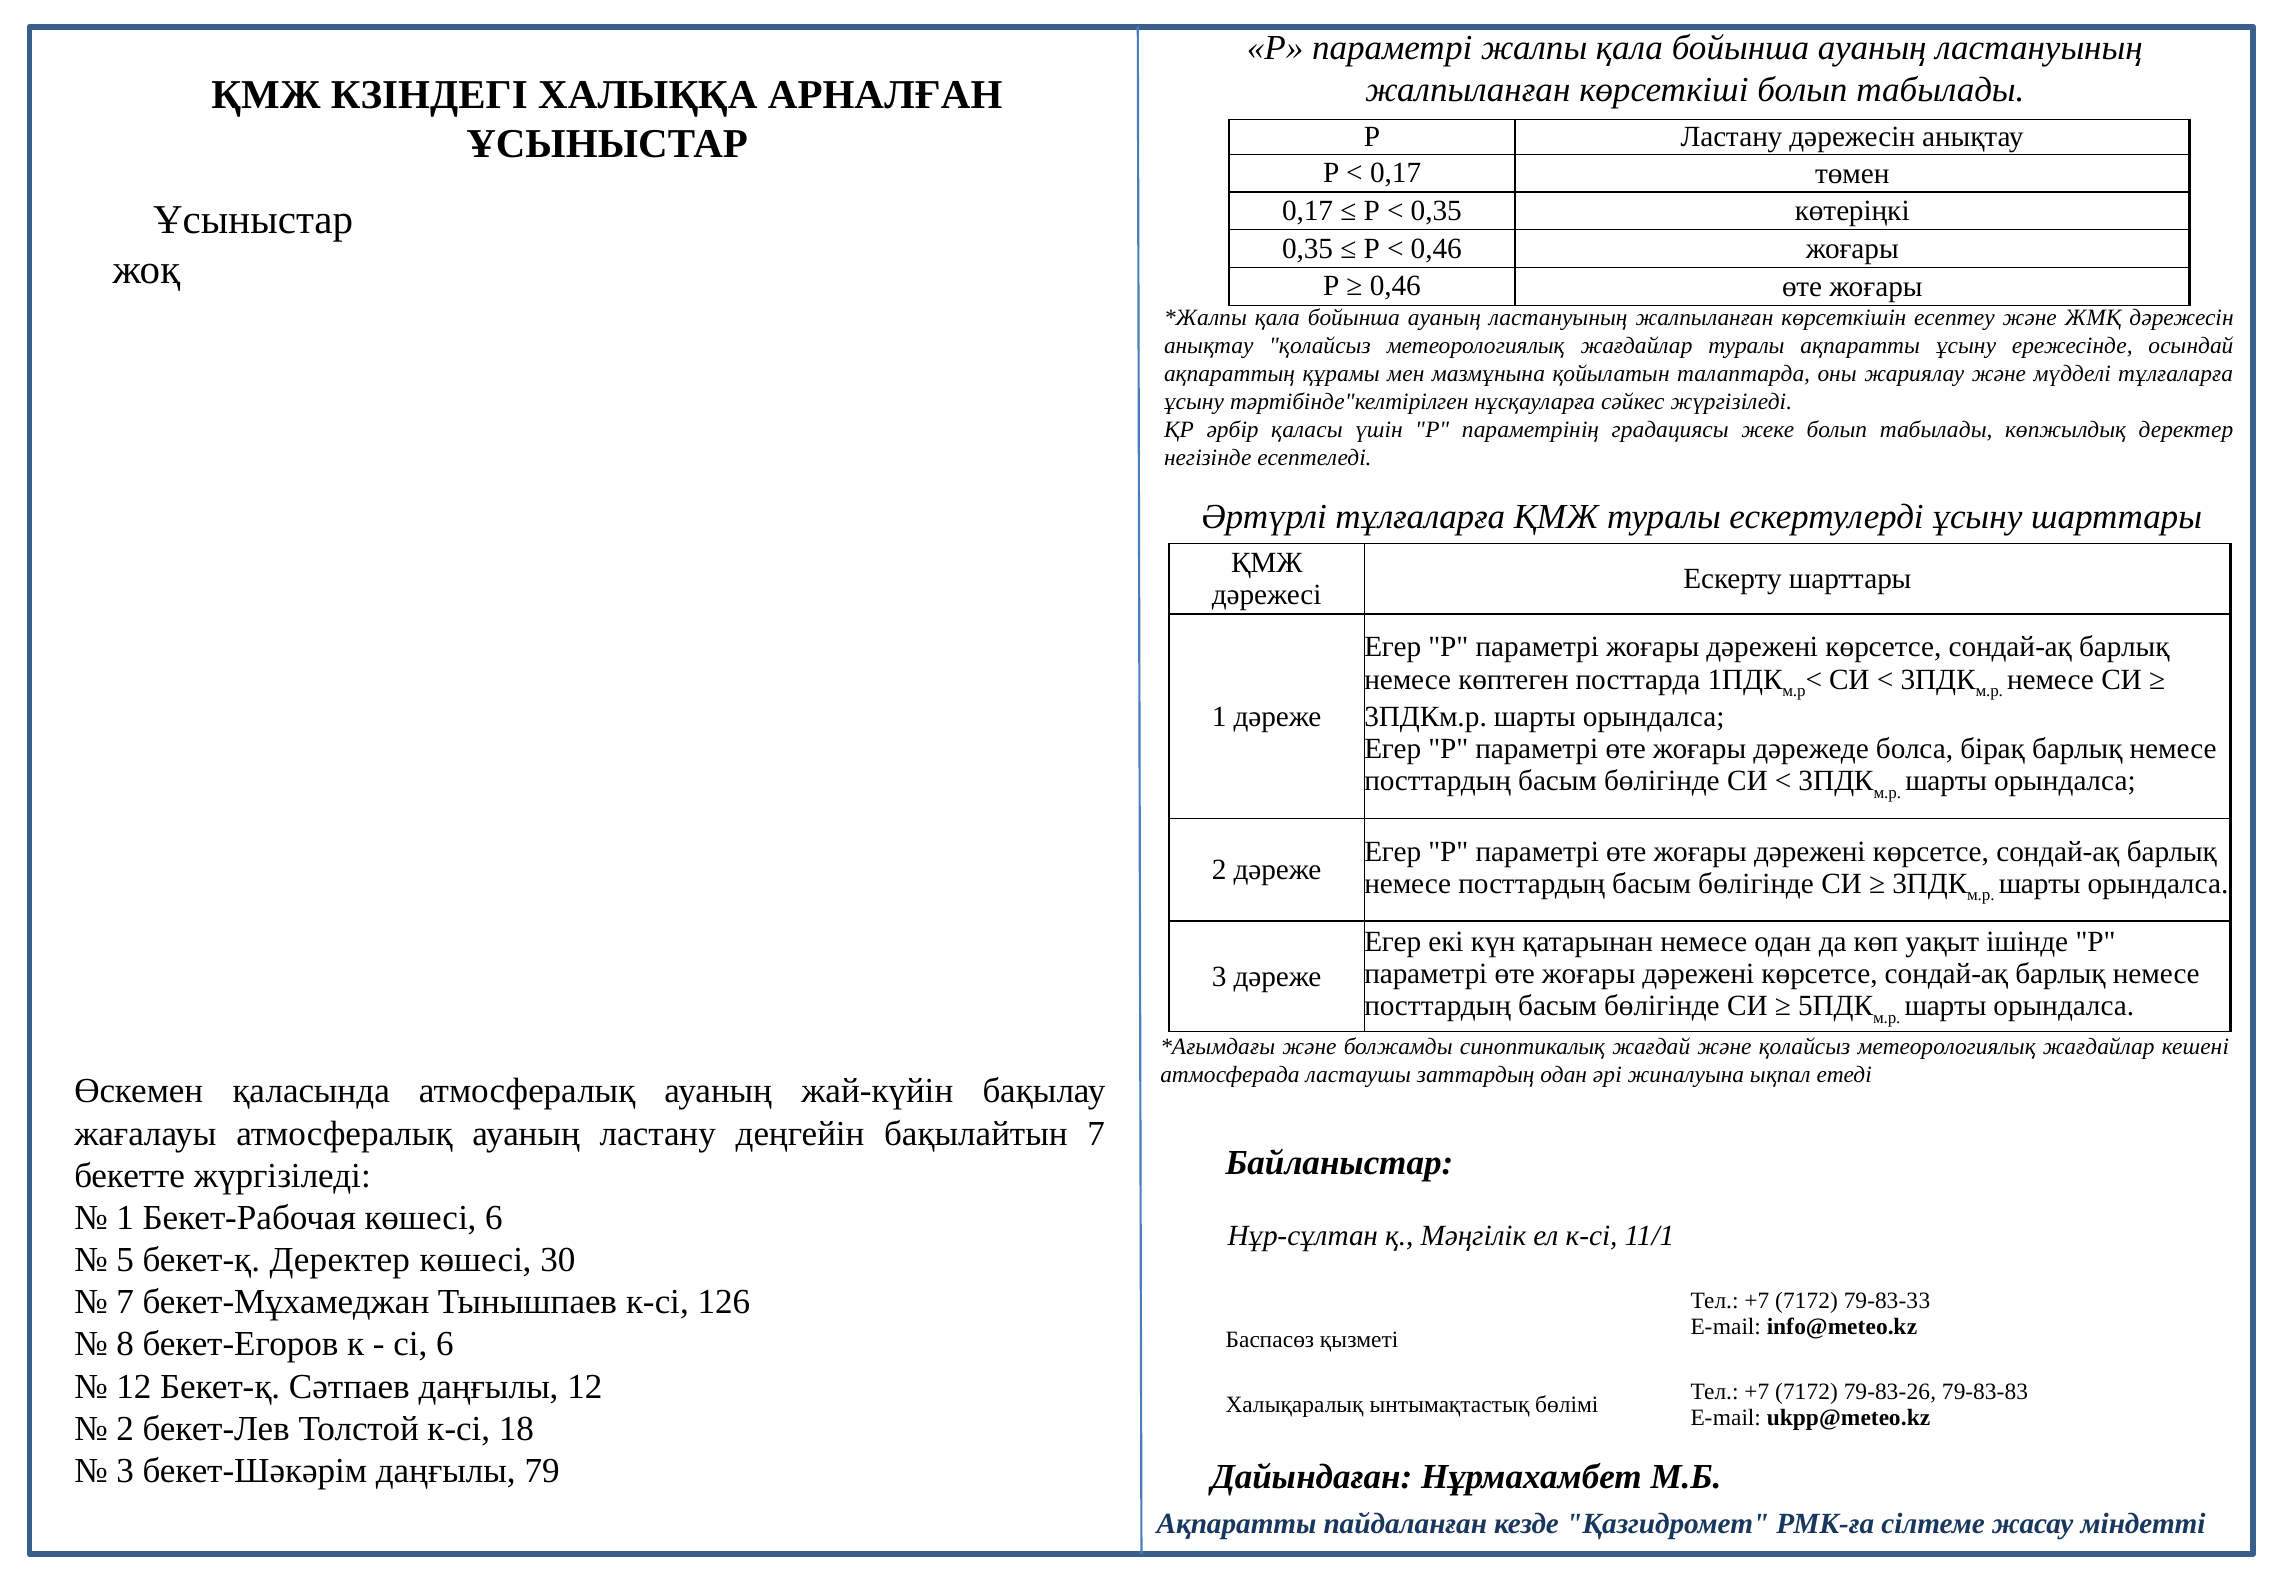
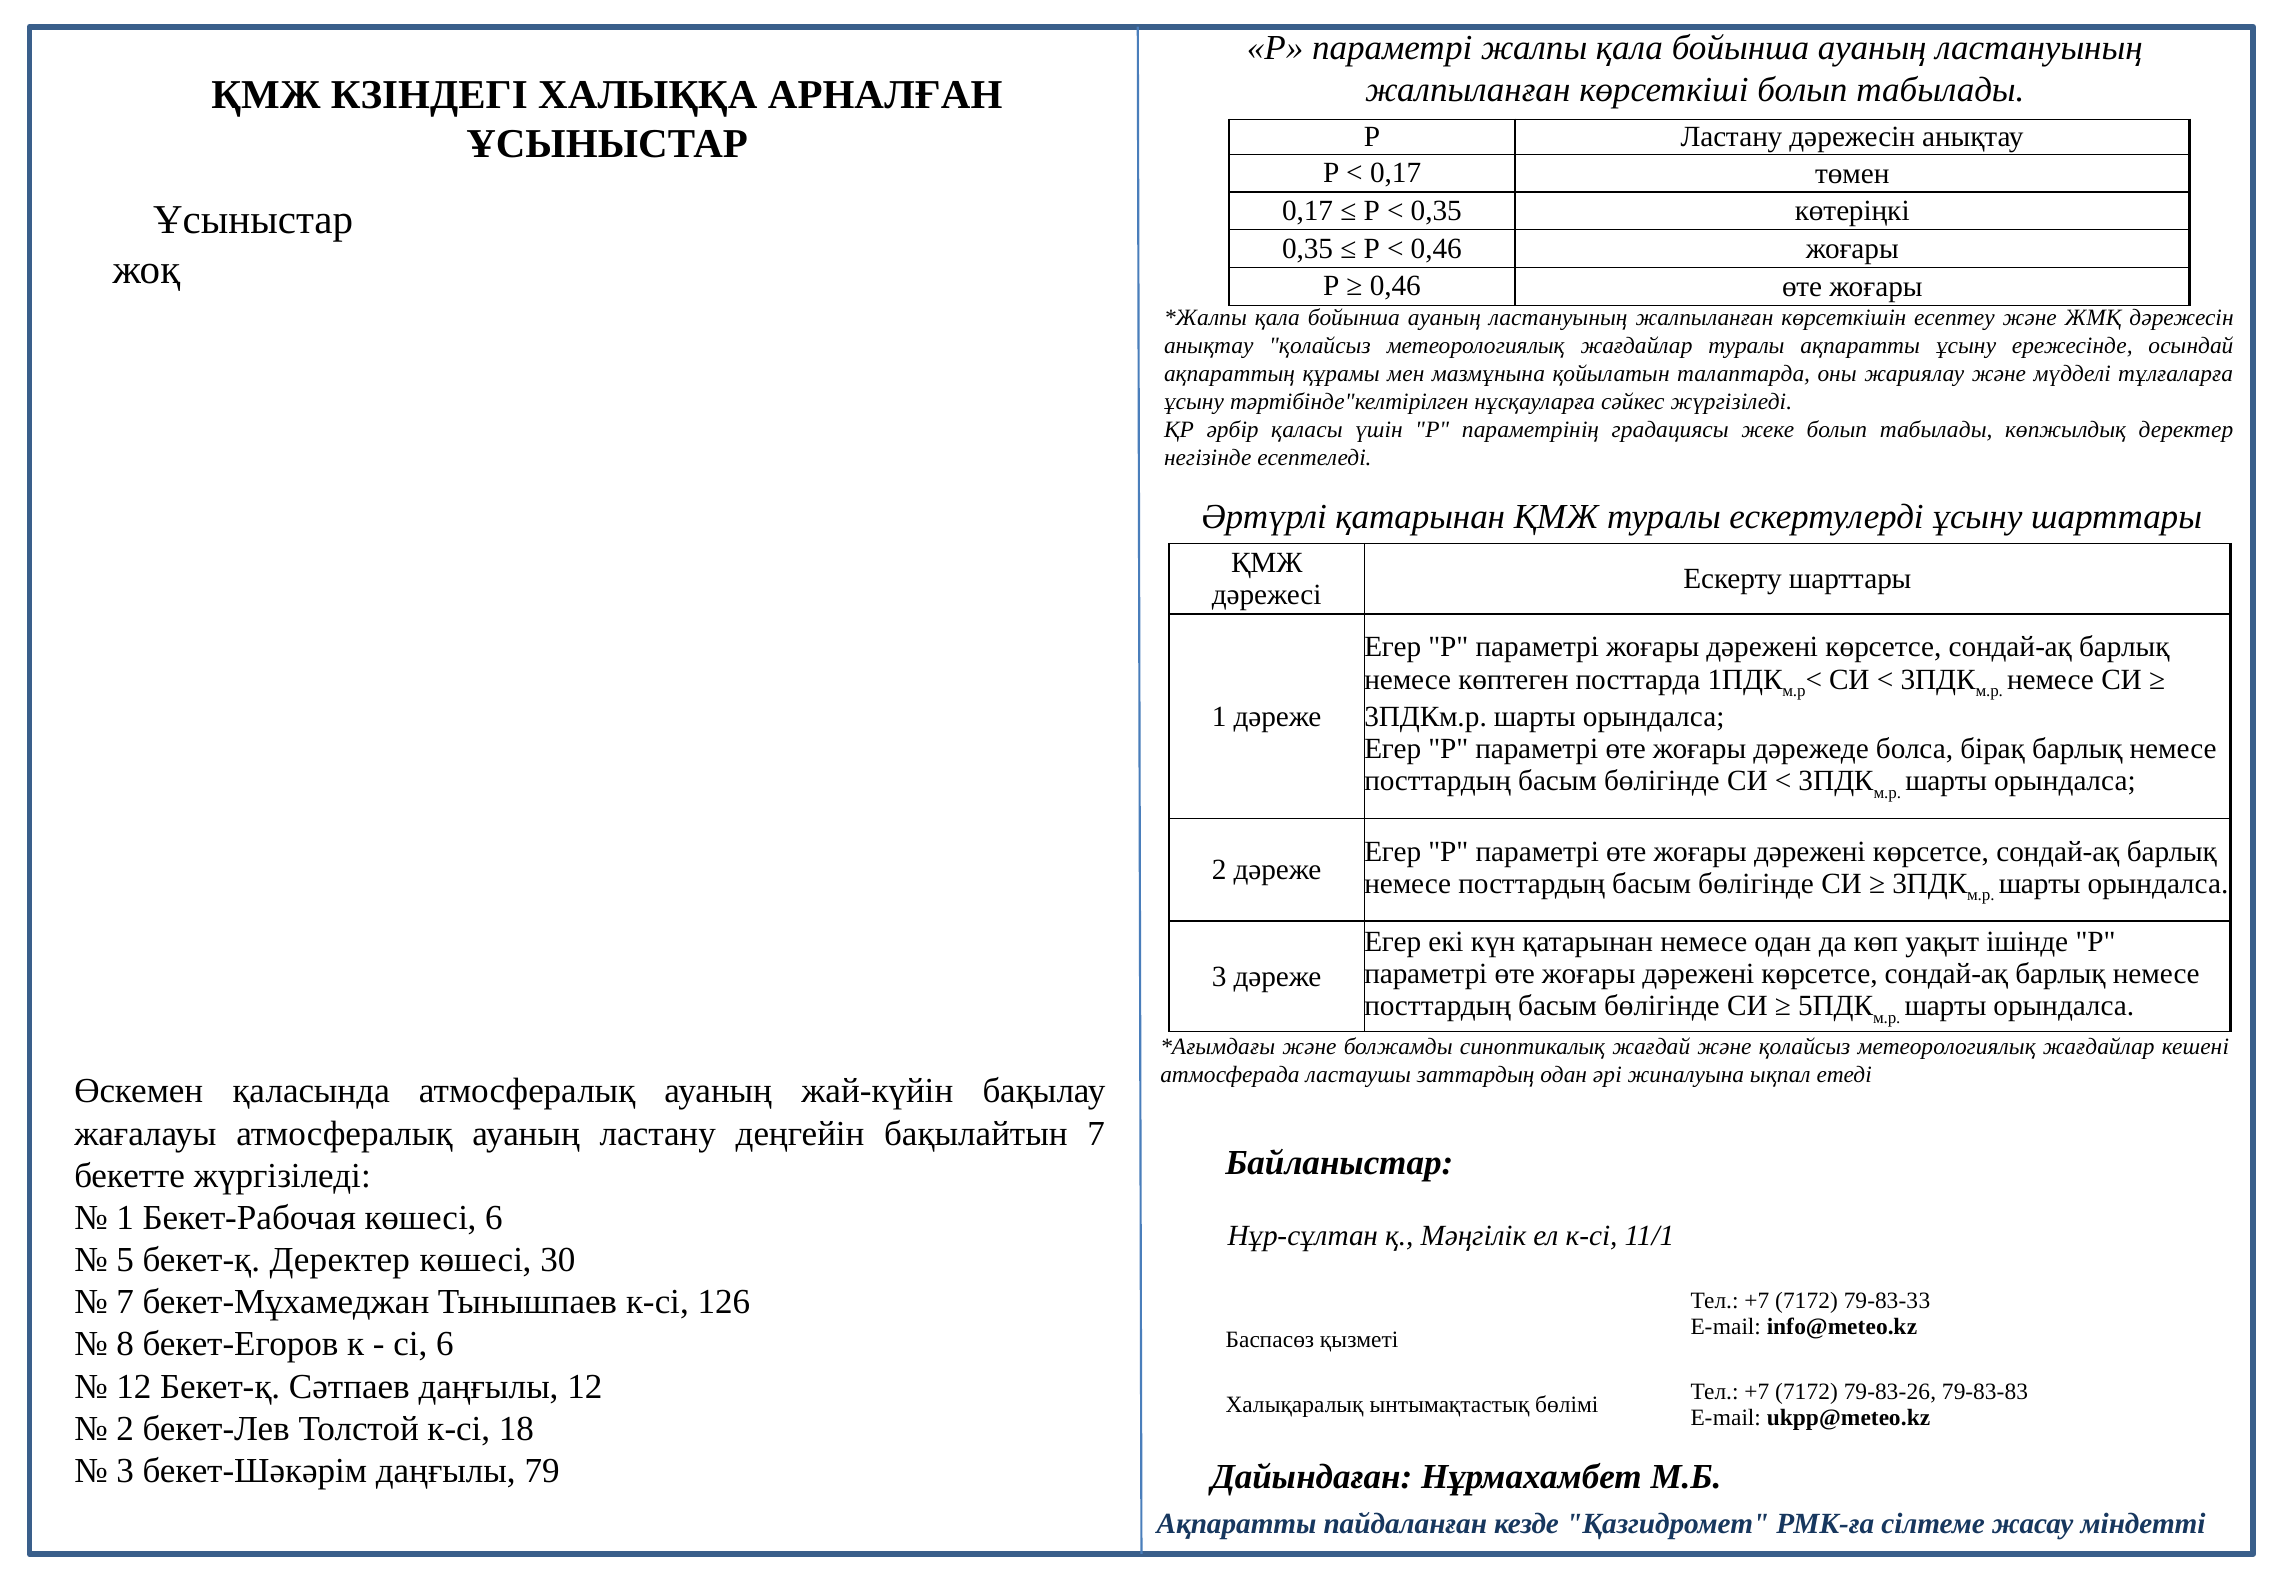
Әртүрлі тұлғаларға: тұлғаларға -> қатарынан (1420, 517)
